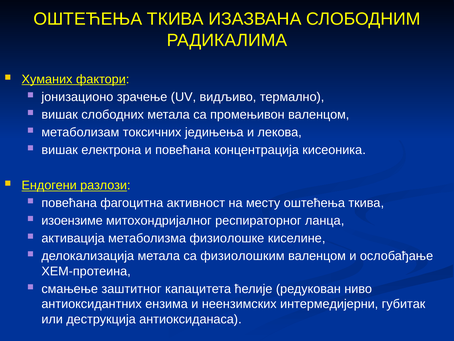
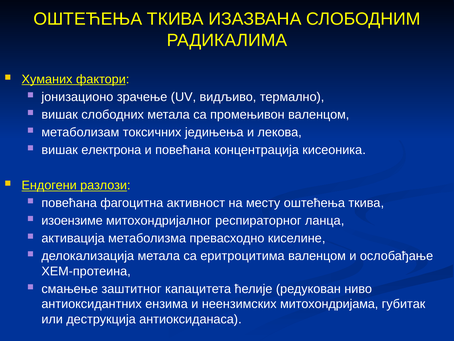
физиолошке: физиолошке -> превасходно (227, 238)
физиолошким: физиолошким -> еритроцитима (242, 256)
интермедијерни: интермедијерни -> митохондријама (329, 304)
